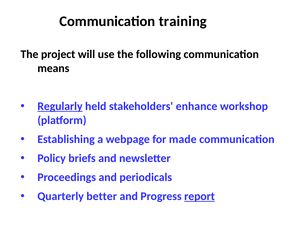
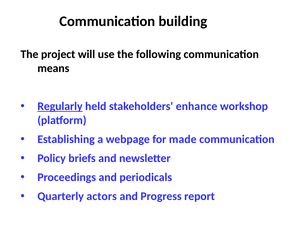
training: training -> building (183, 21)
better: better -> actors (102, 196)
report underline: present -> none (200, 196)
